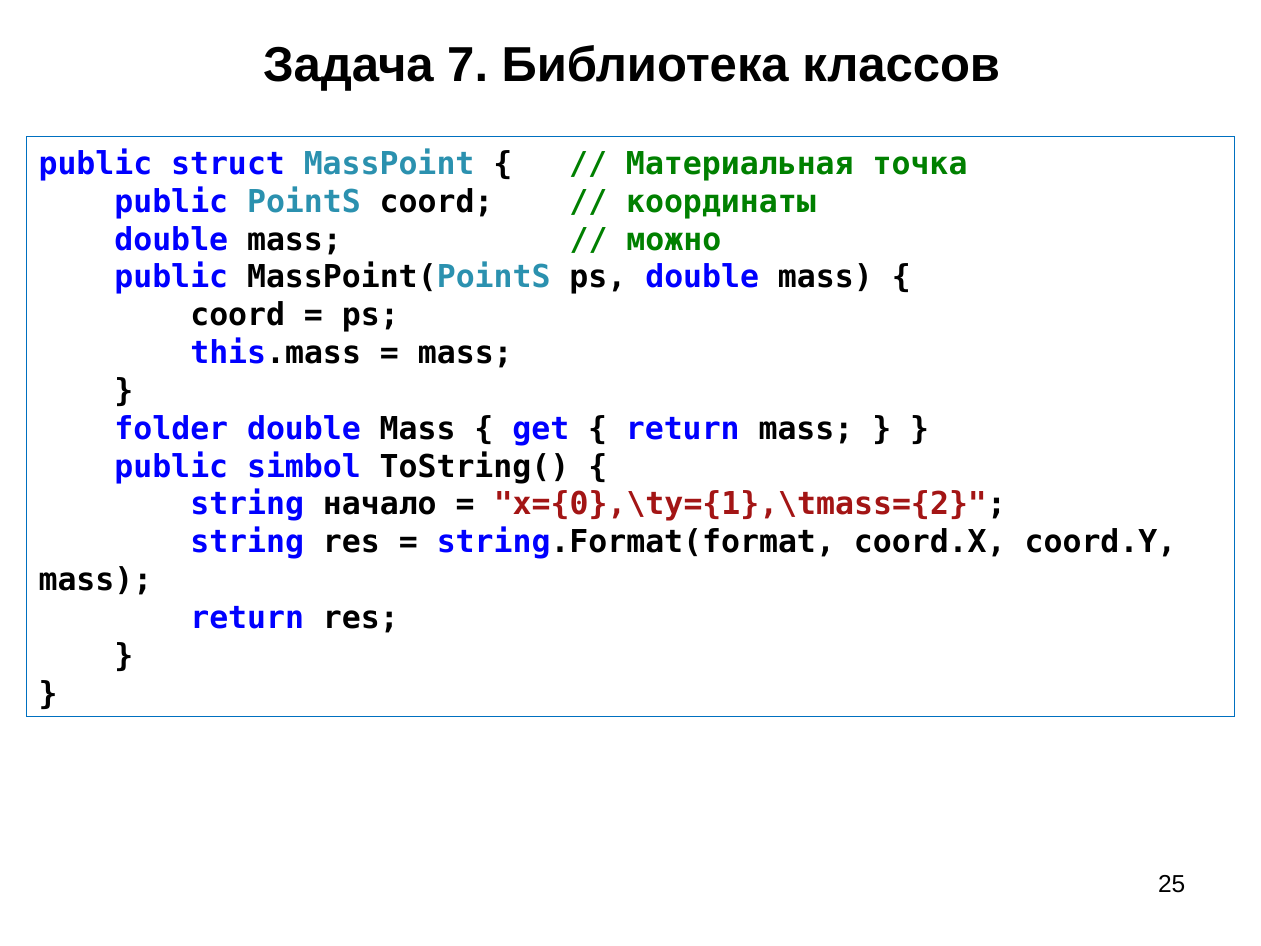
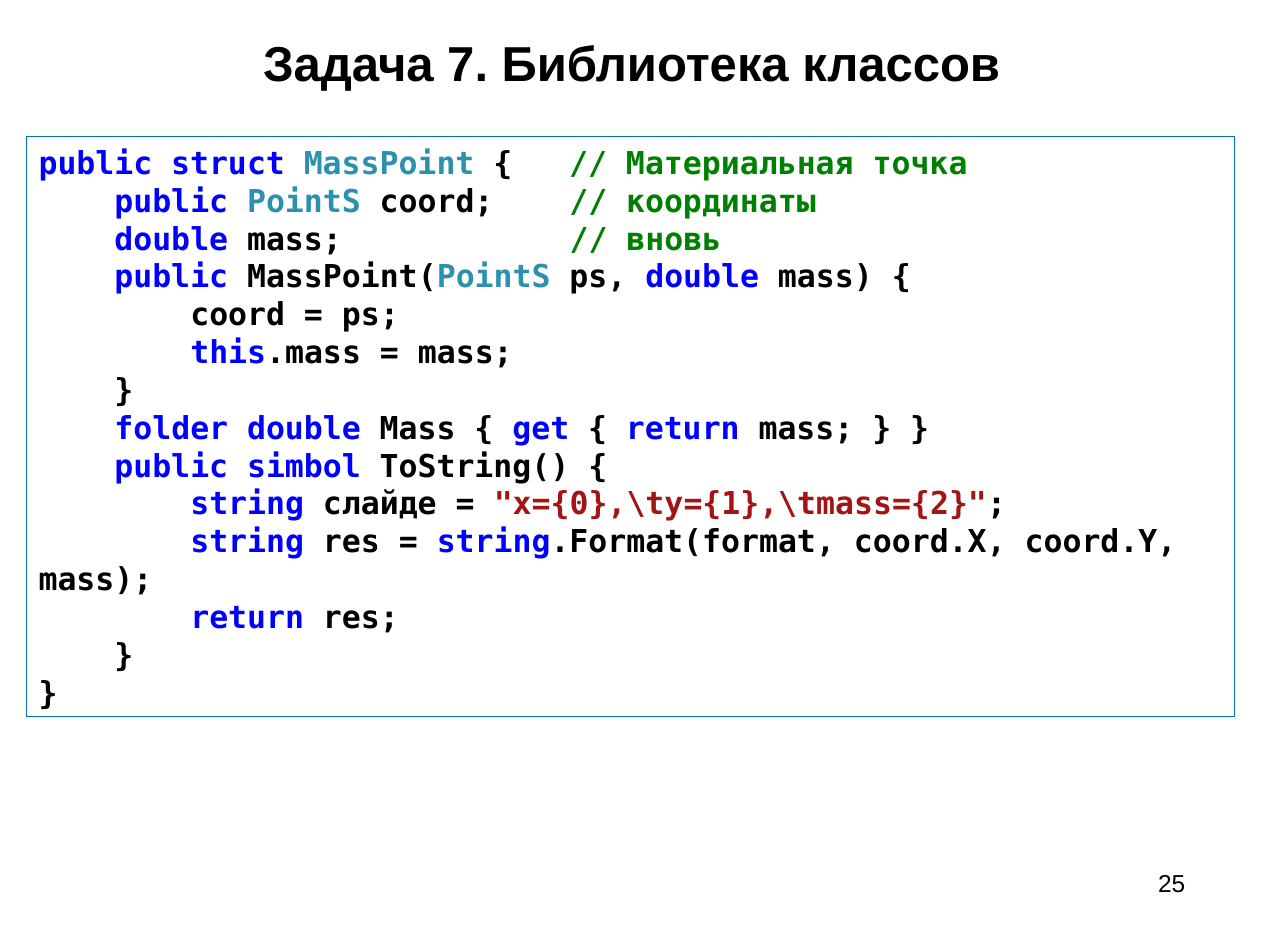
можно: можно -> вновь (674, 240)
начало: начало -> слайде (380, 504)
